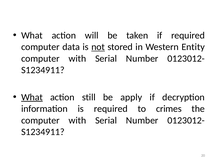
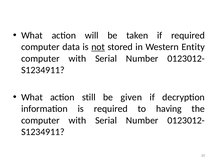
What underline: present -> none (32, 97)
apply: apply -> given (131, 97)
crimes: crimes -> having (169, 109)
